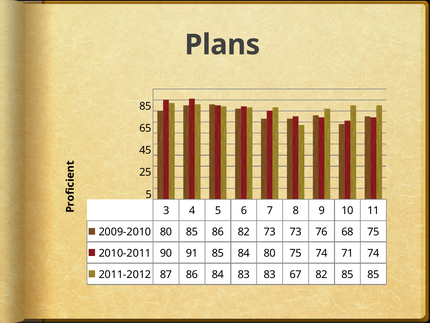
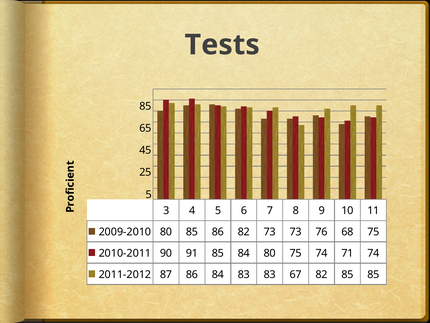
Plans: Plans -> Tests (222, 45)
